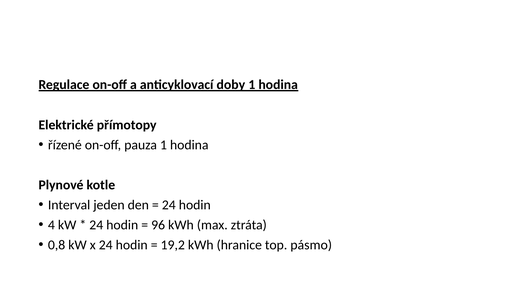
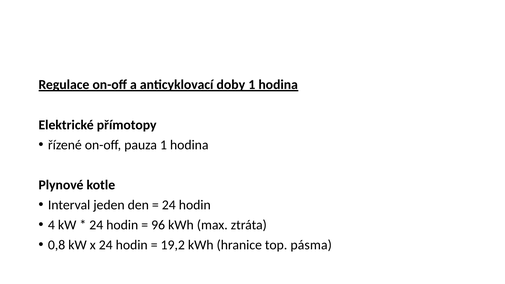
pásmo: pásmo -> pásma (311, 245)
